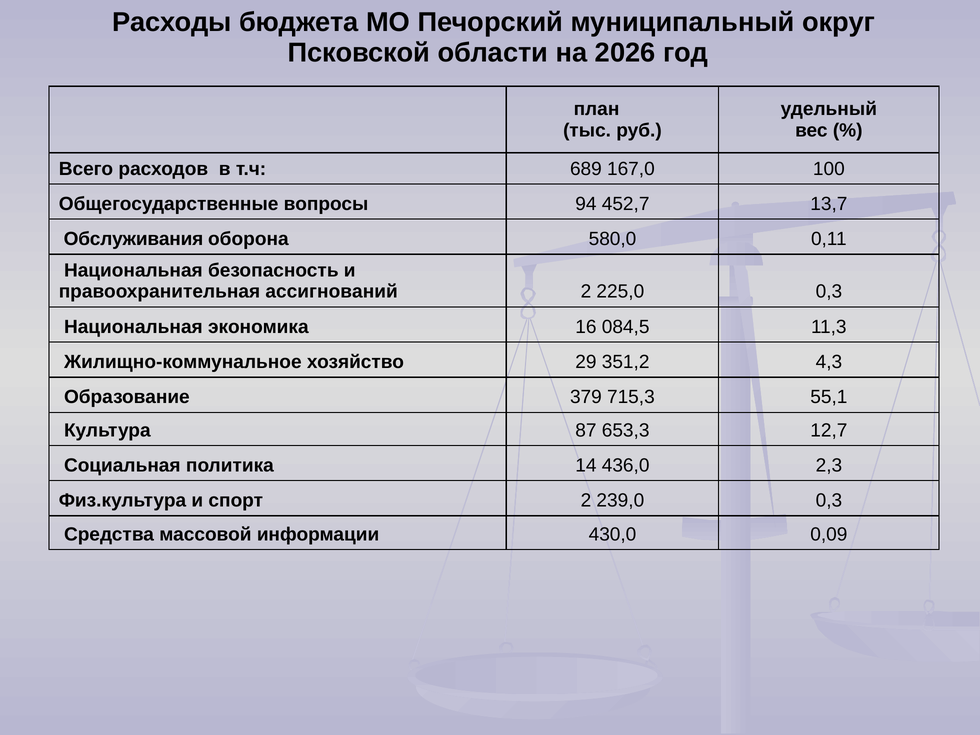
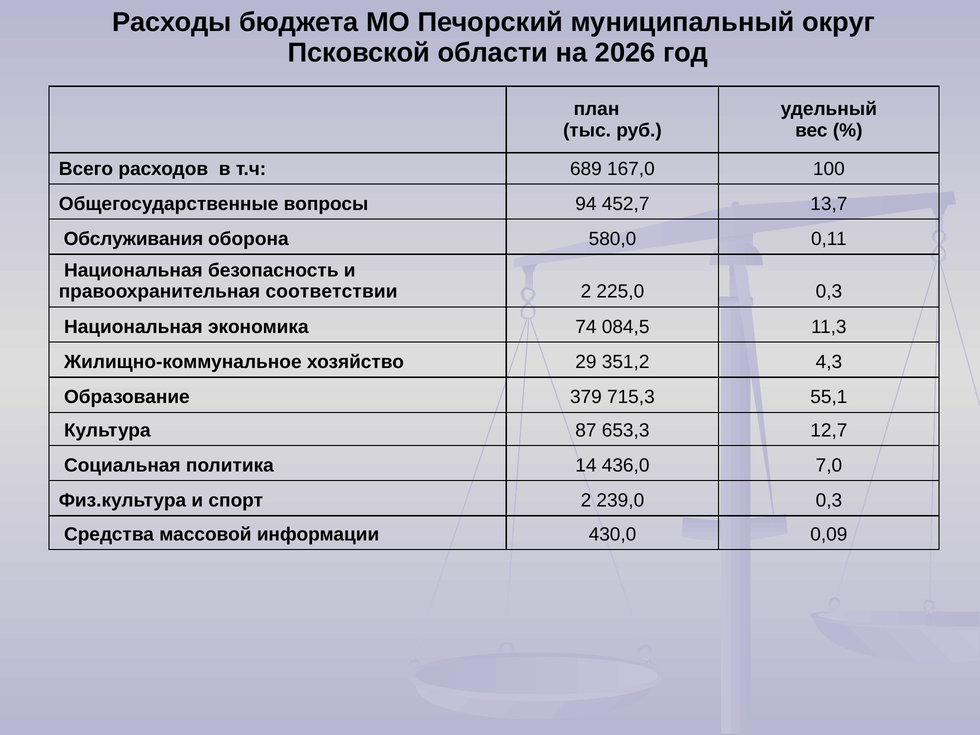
ассигнований: ассигнований -> соответствии (332, 292)
16: 16 -> 74 (586, 327)
2,3: 2,3 -> 7,0 (829, 465)
